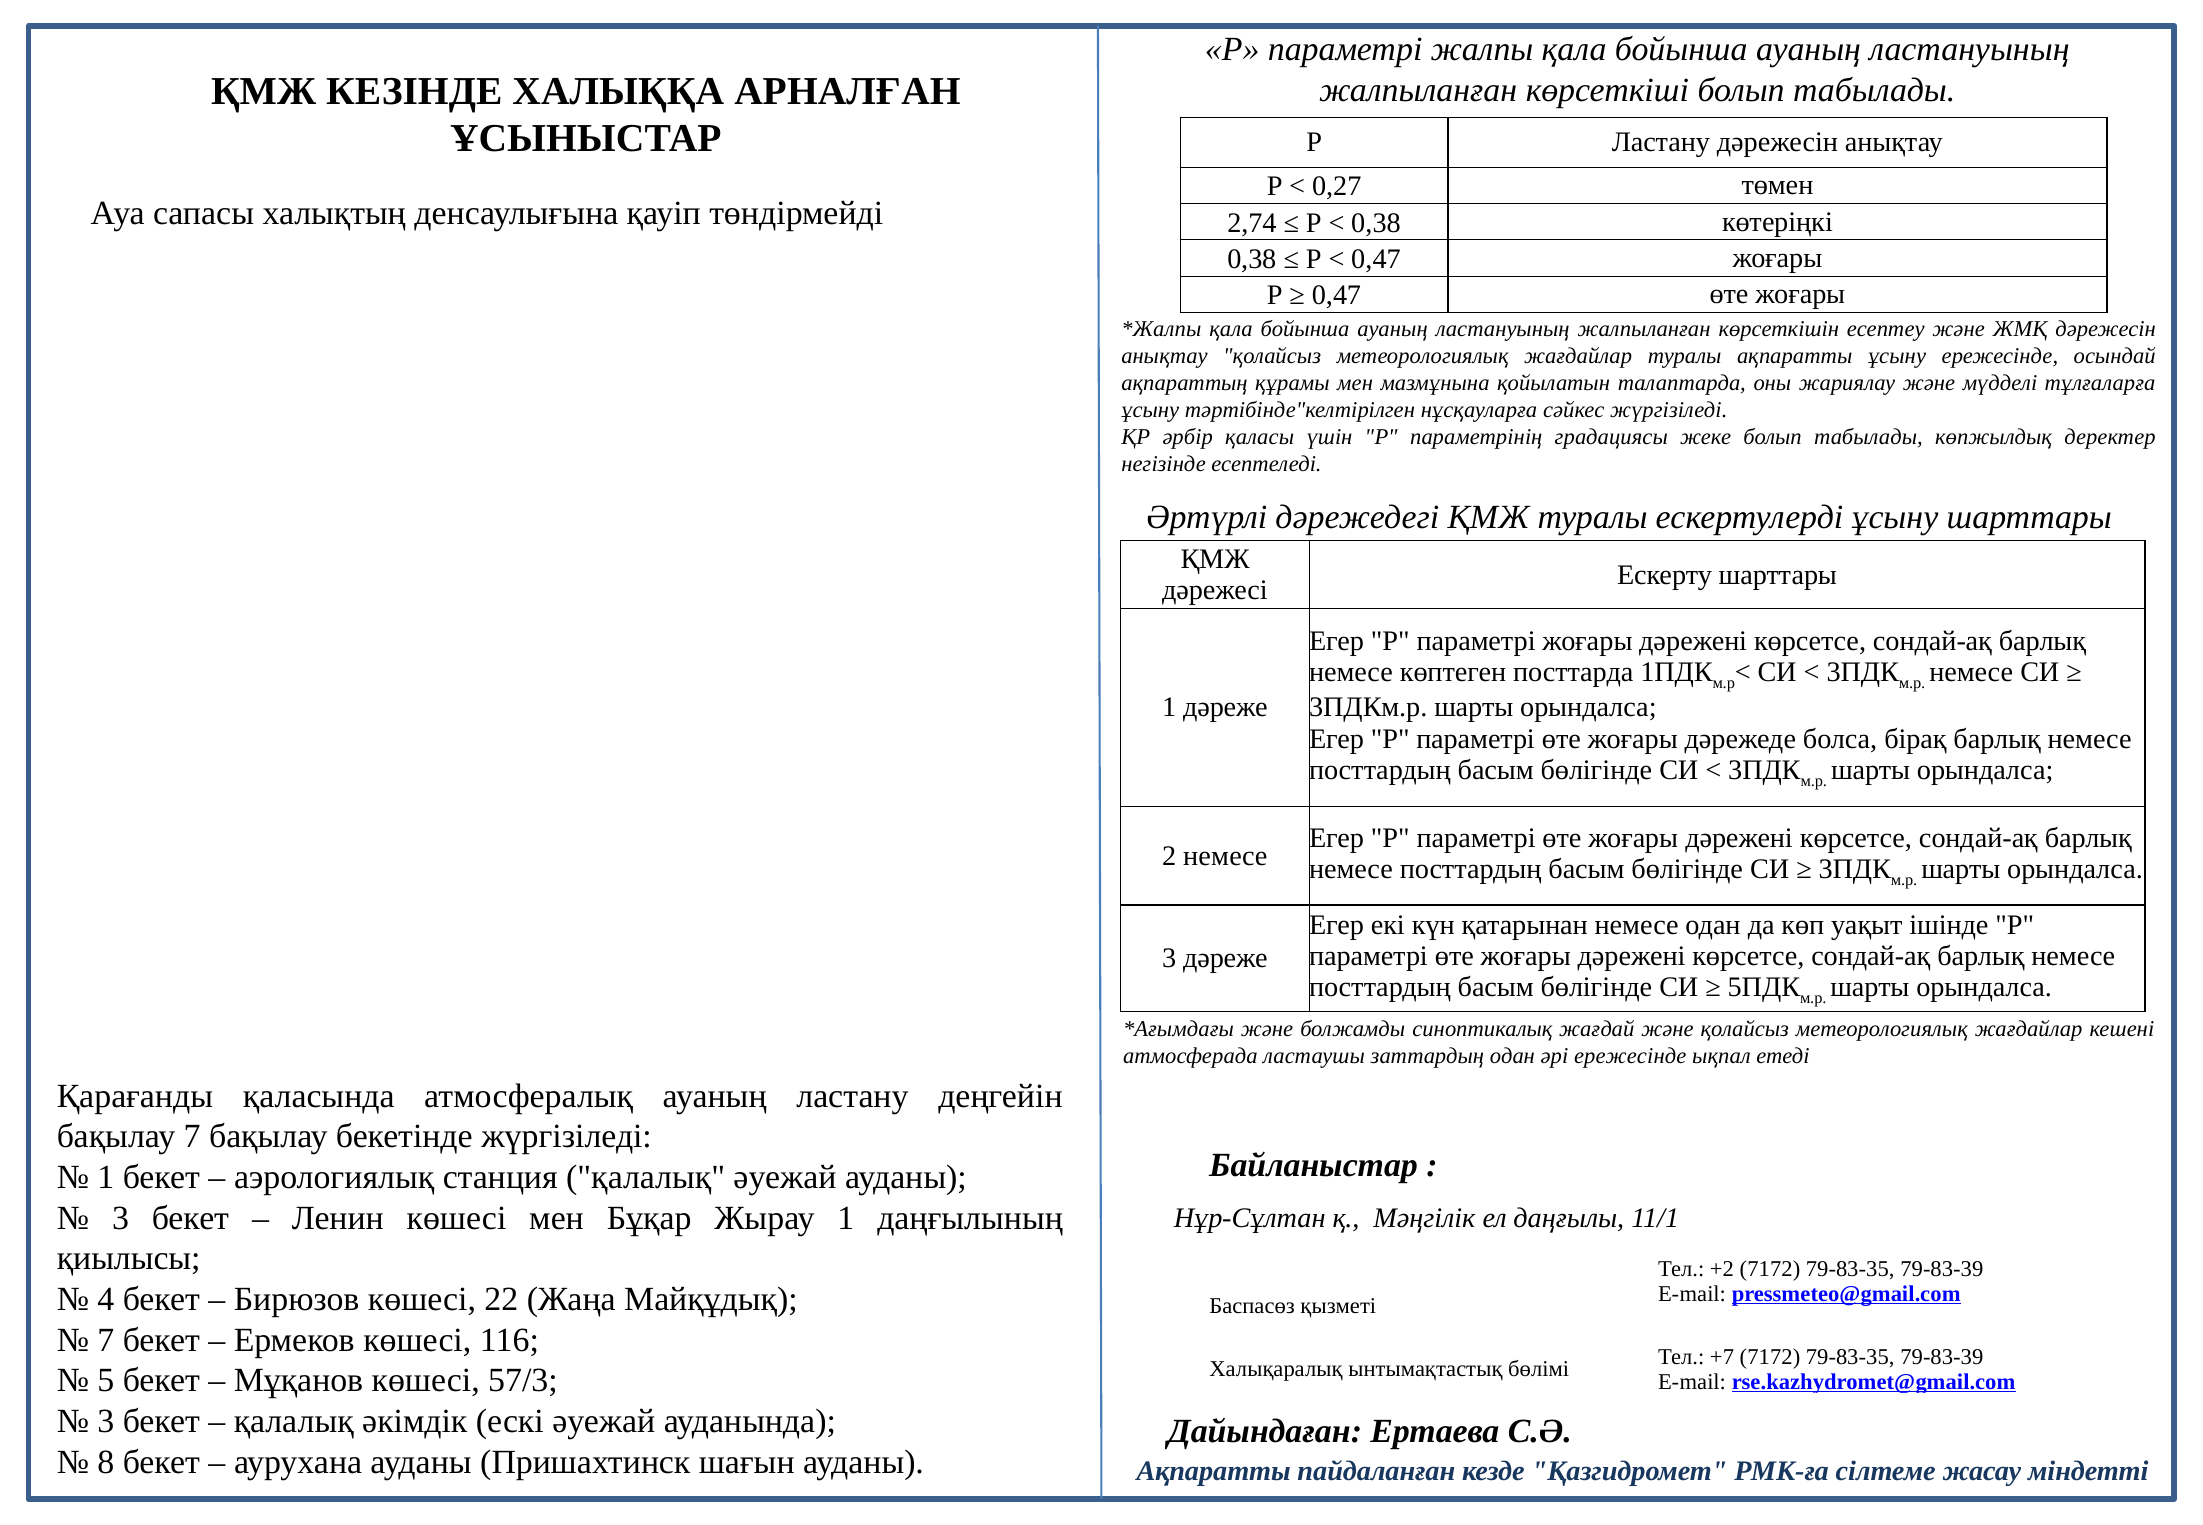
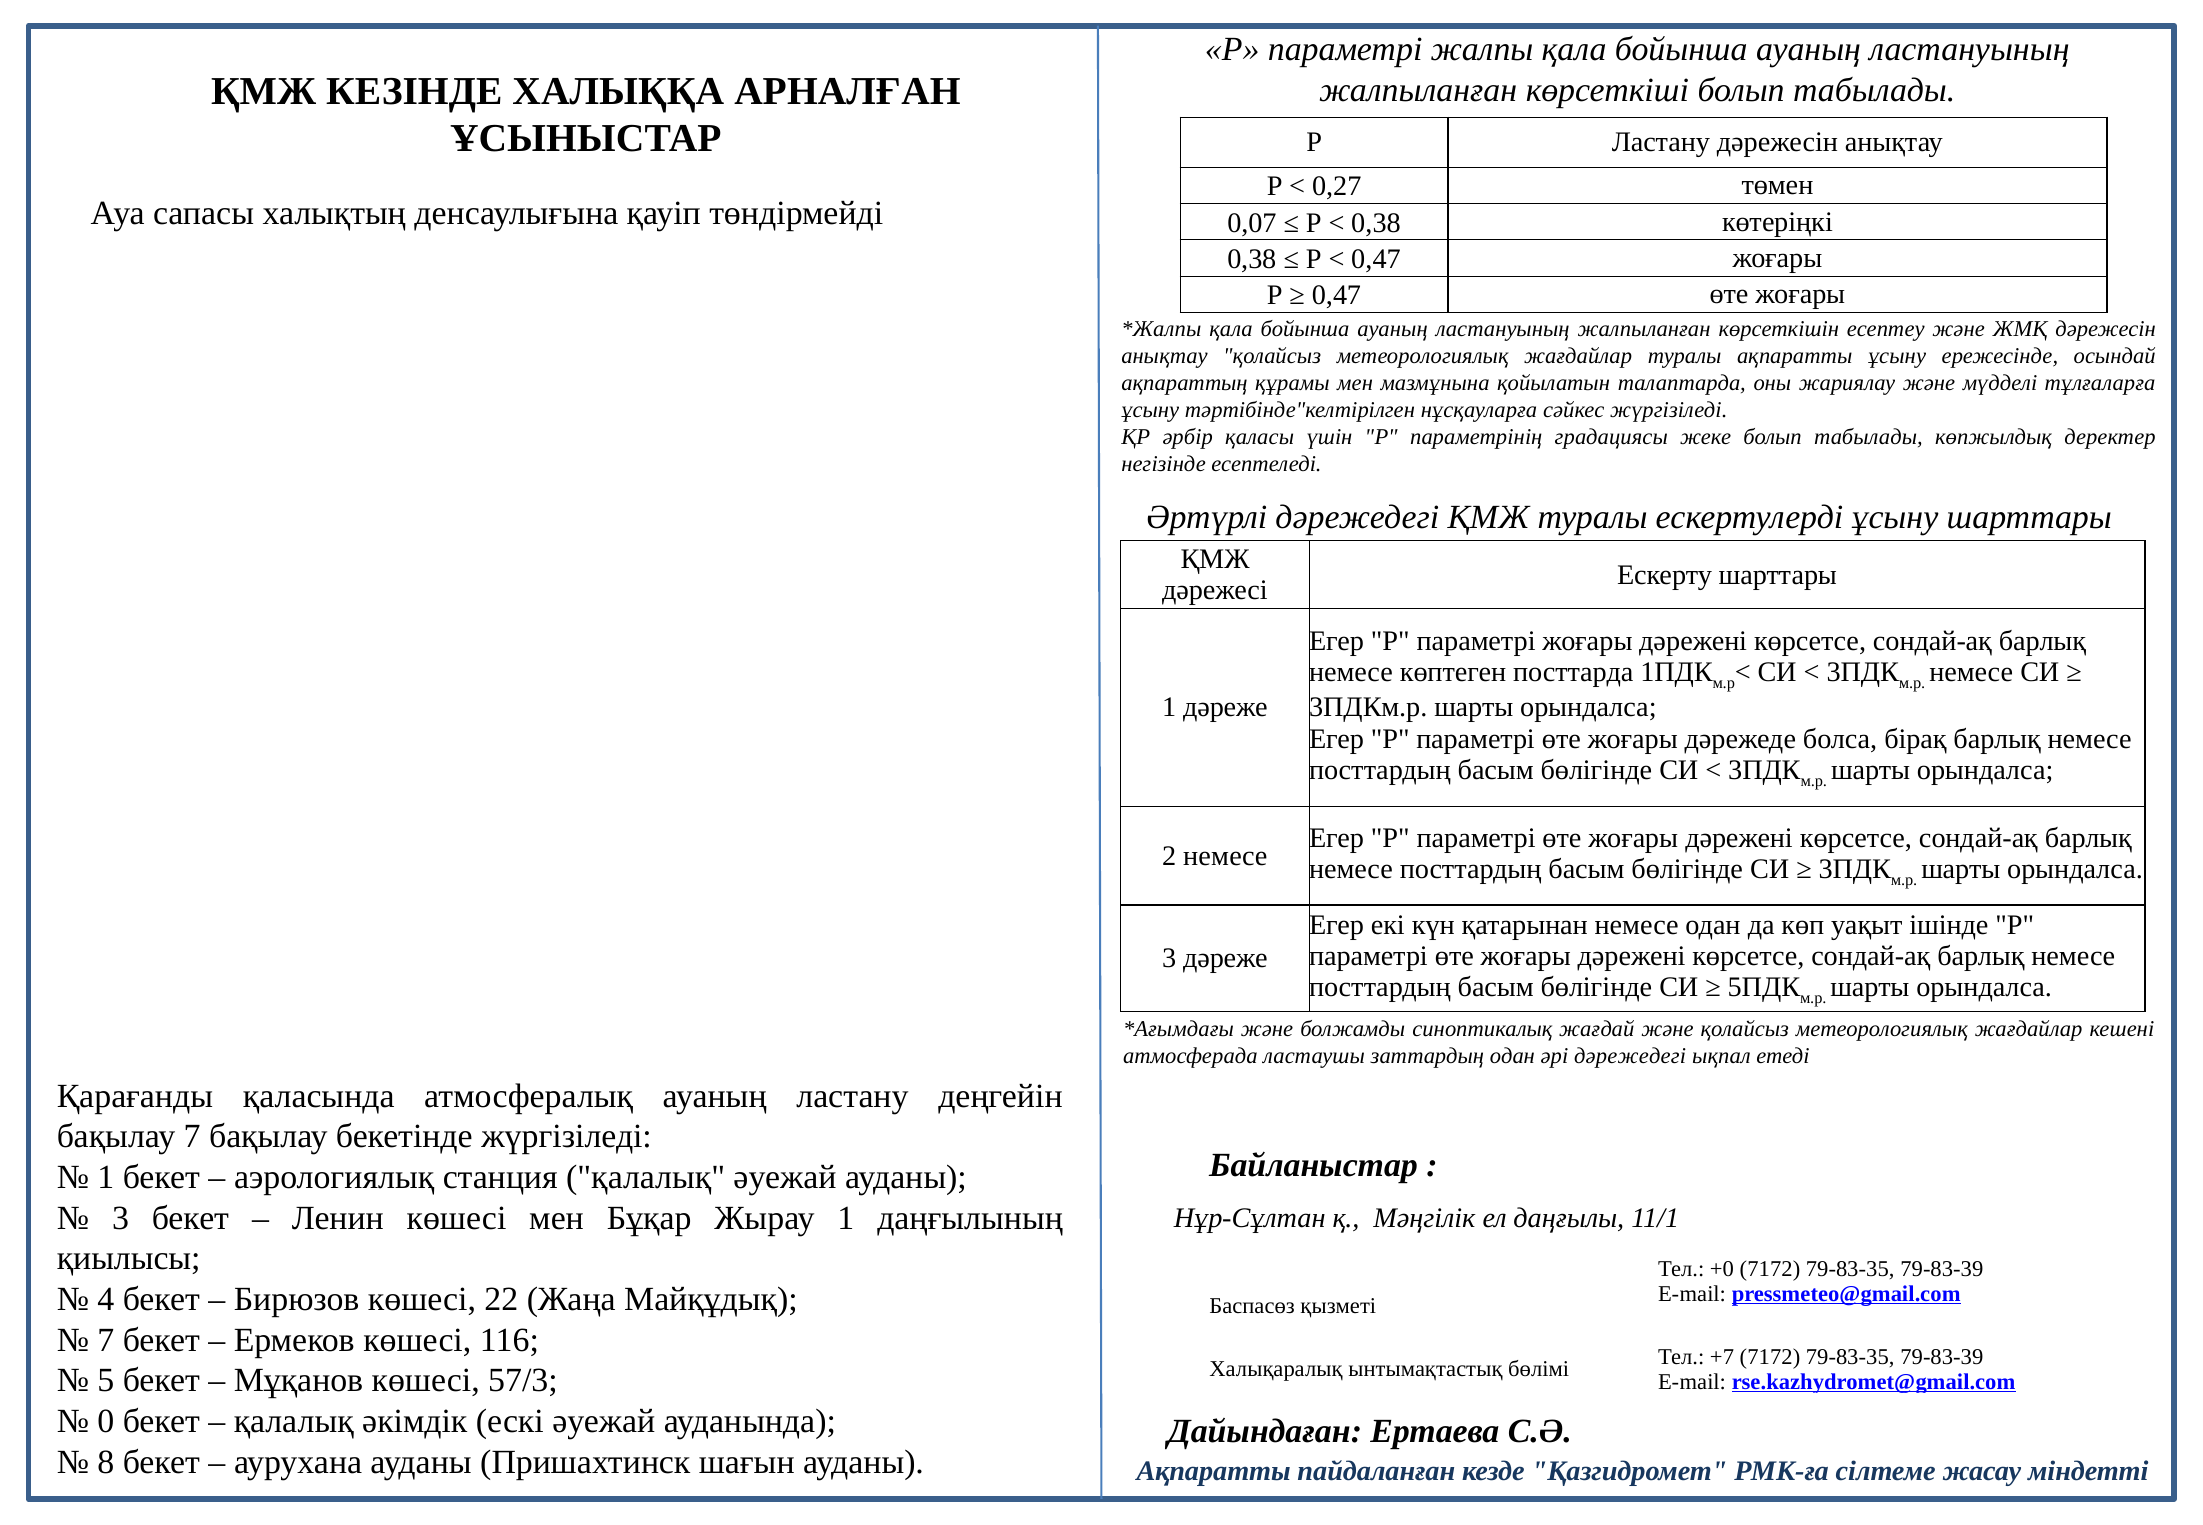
2,74: 2,74 -> 0,07 (1252, 223)
әрі ережесінде: ережесінде -> дәрежедегі (1630, 1056)
+2: +2 -> +0 (1722, 1269)
3: 3 -> 0 (106, 1421)
